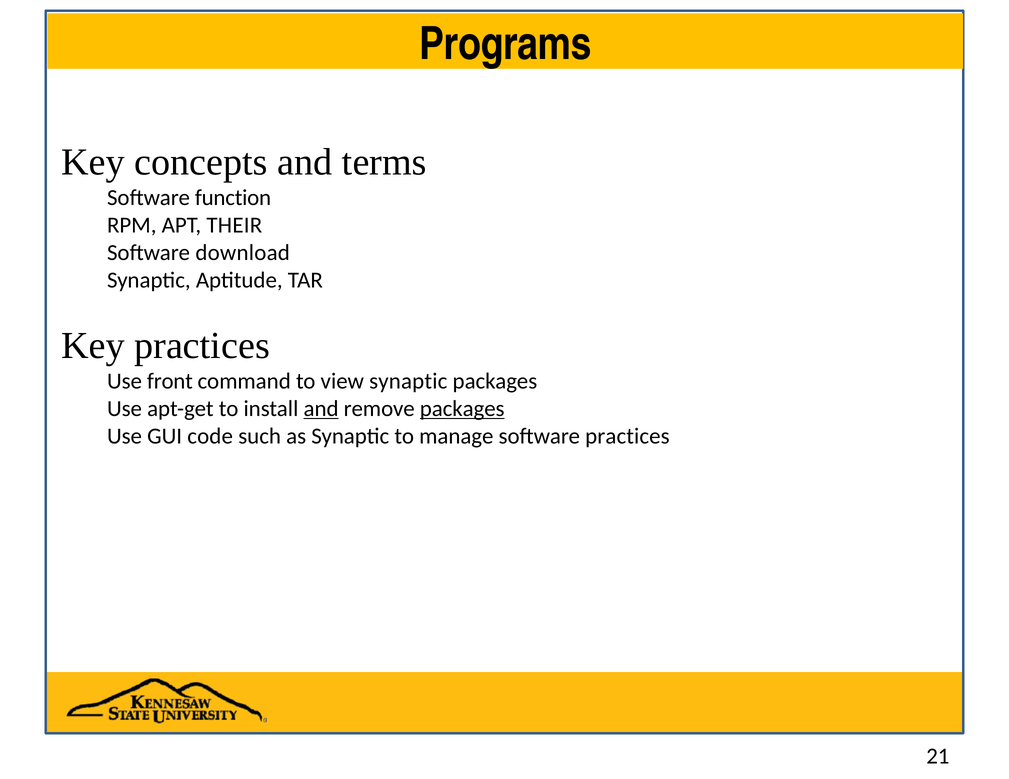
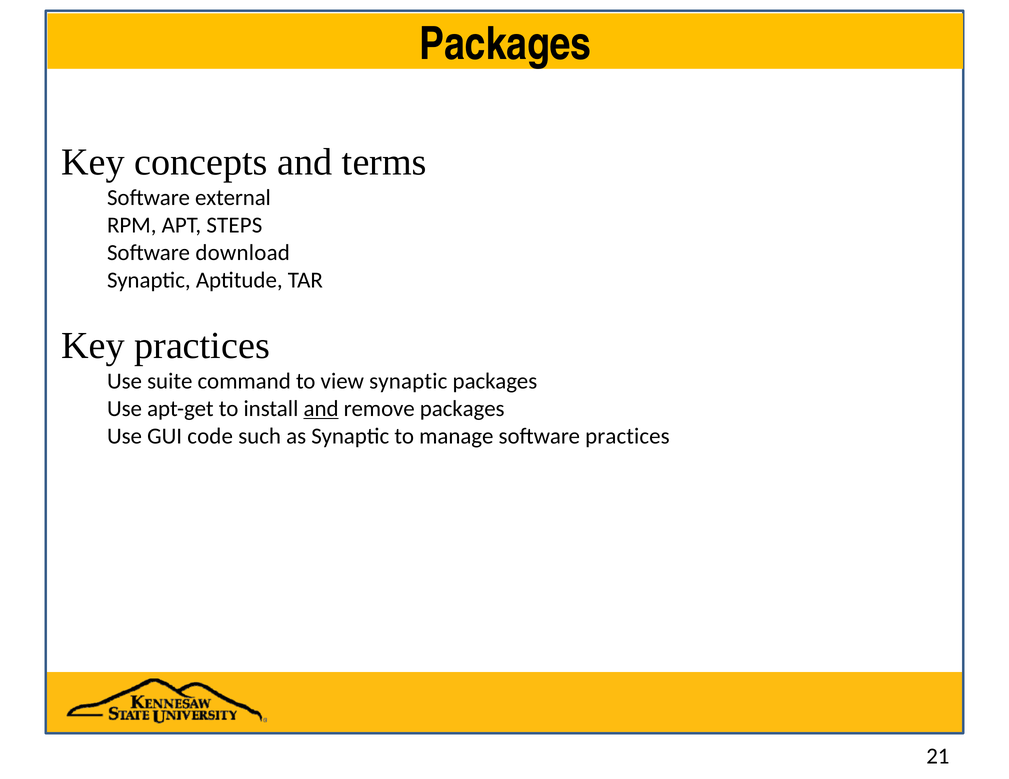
Programs: Programs -> Packages (505, 44)
function: function -> external (233, 198)
THEIR: THEIR -> STEPS (234, 226)
front: front -> suite (170, 382)
packages underline: present -> none (462, 409)
